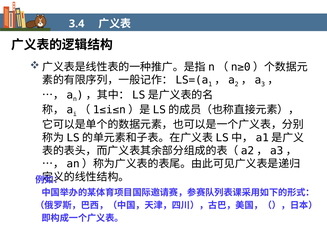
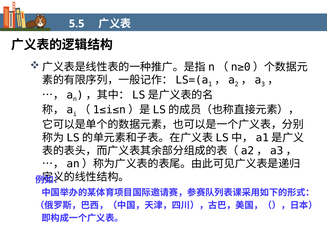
3.4: 3.4 -> 5.5 (77, 24)
